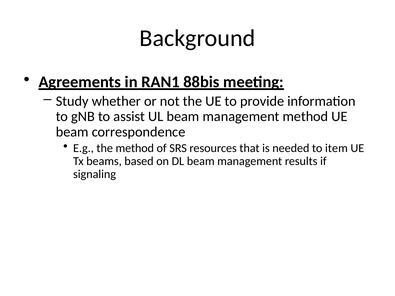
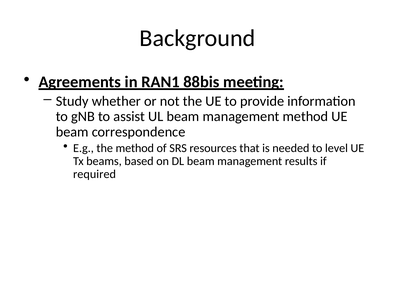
item: item -> level (336, 148)
signaling: signaling -> required (95, 174)
